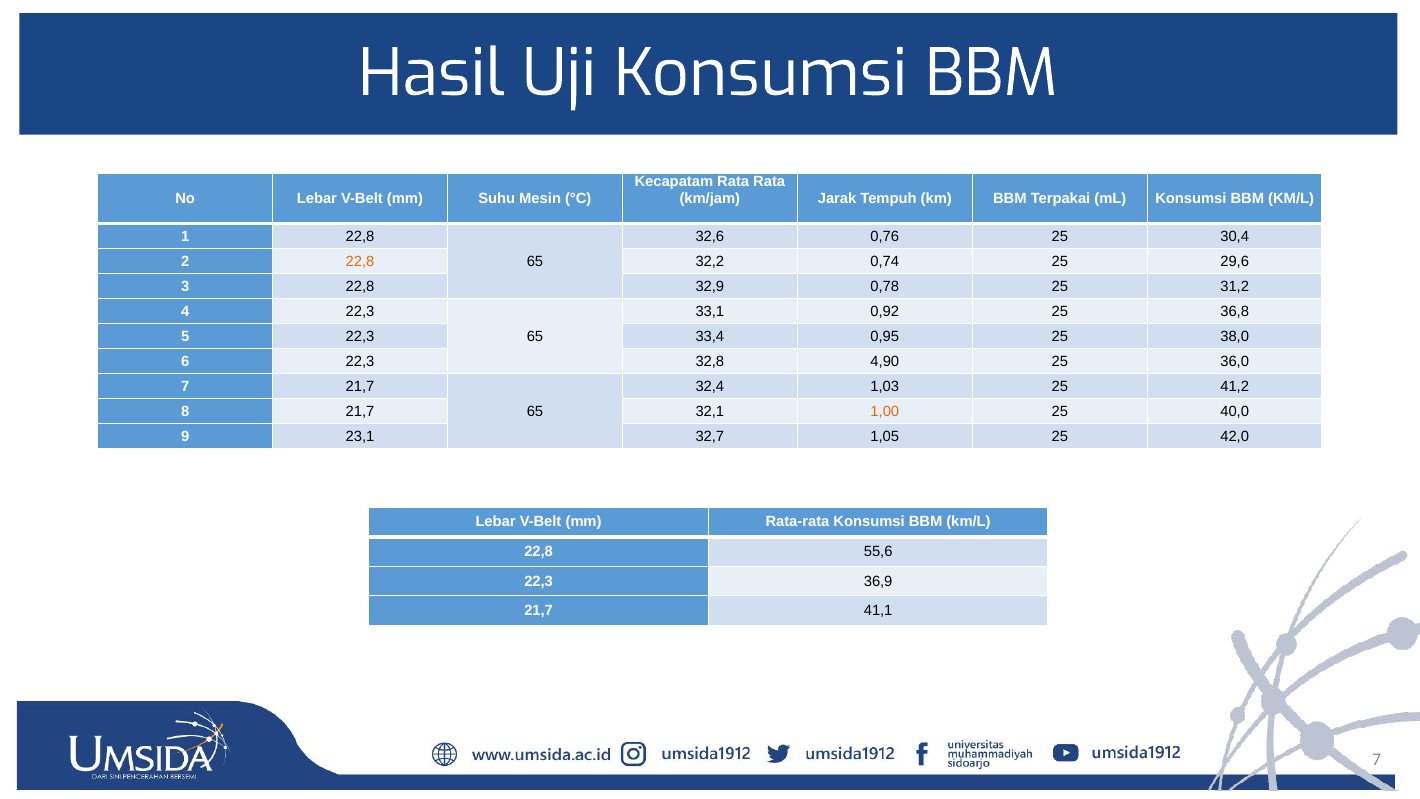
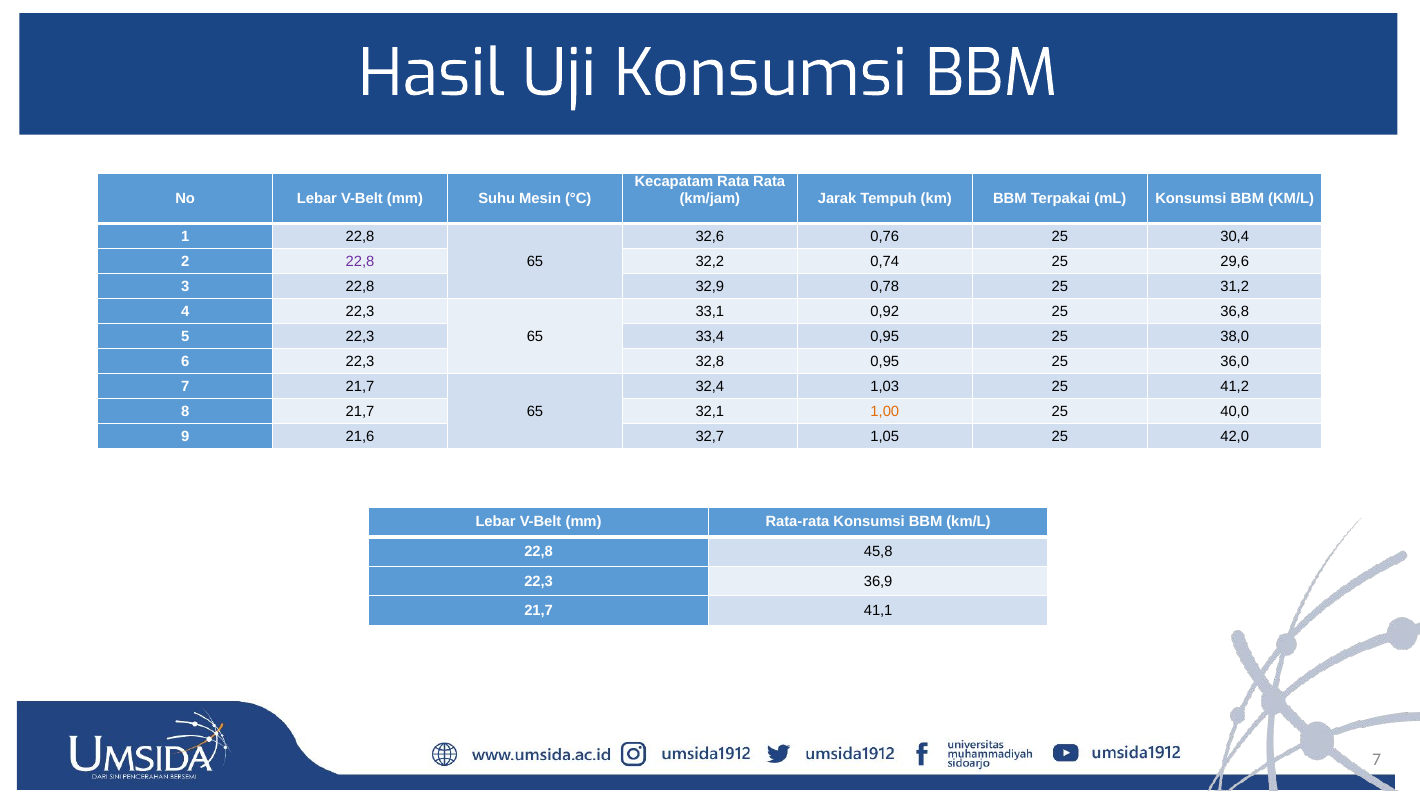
22,8 colour: orange -> purple (360, 261)
32,8 4,90: 4,90 -> 0,95 (885, 361)
23,1: 23,1 -> 21,6 (360, 436)
55,6: 55,6 -> 45,8 (878, 551)
